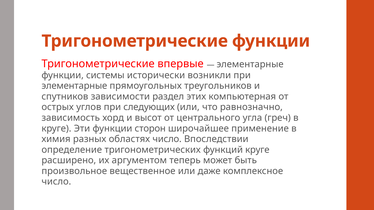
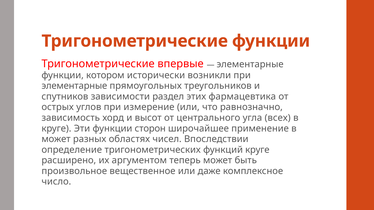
системы: системы -> котором (105, 75)
компьютерная: компьютерная -> фармацевтика (242, 97)
следующих: следующих -> измерение (149, 107)
греч: греч -> всех (278, 118)
химия: химия -> может (56, 139)
областях число: число -> чисел (167, 139)
